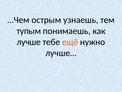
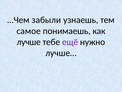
острым: острым -> забыли (46, 20)
тупым: тупым -> самое (29, 31)
ещё colour: orange -> purple (70, 42)
